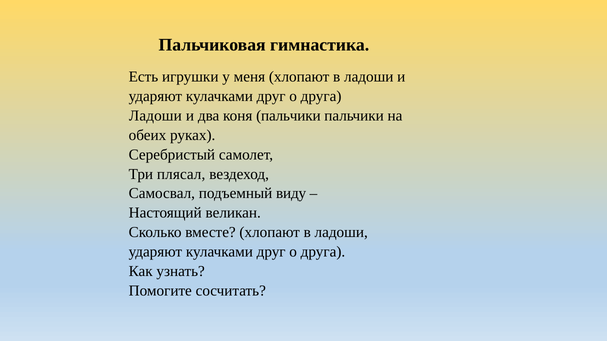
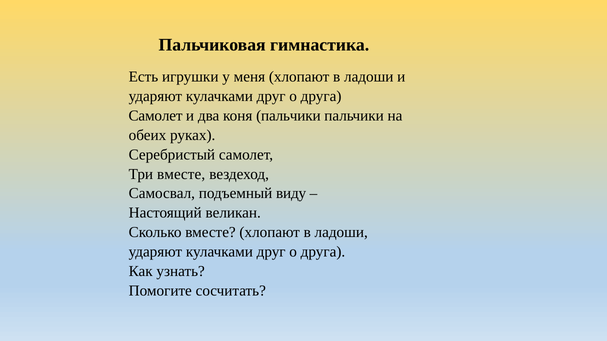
Ладоши: Ладоши -> Самолет (156, 116)
Три плясал: плясал -> вместе (181, 174)
